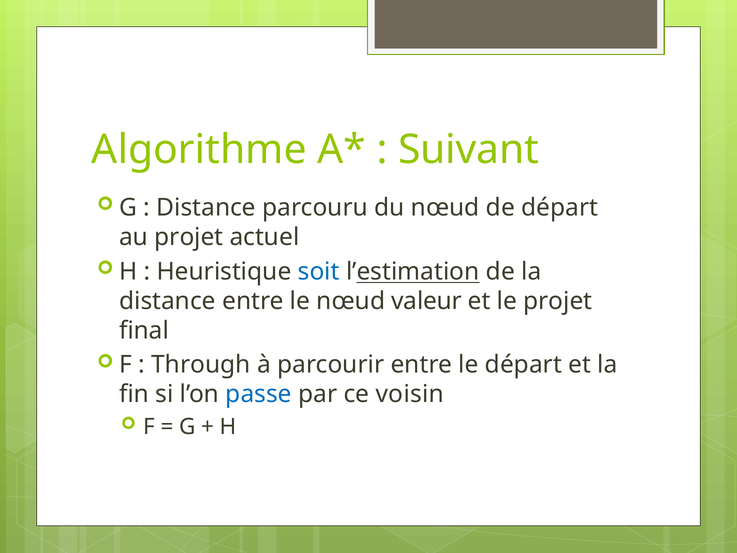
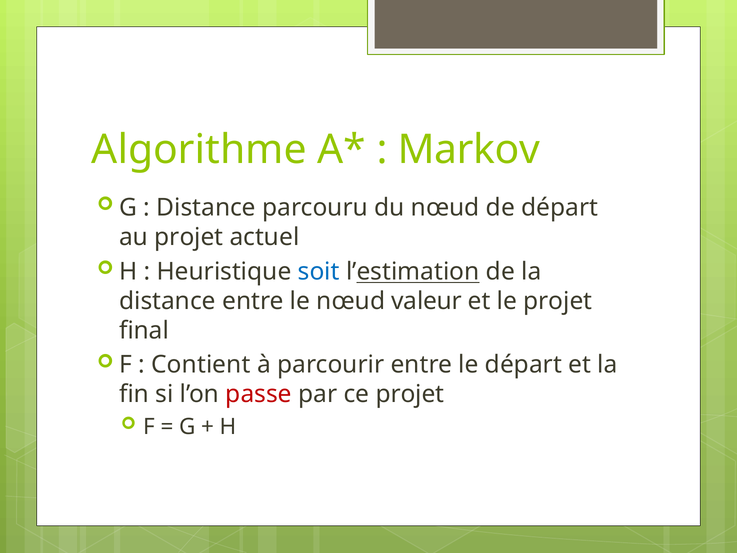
Suivant: Suivant -> Markov (469, 150)
Through: Through -> Contient (201, 365)
passe colour: blue -> red (259, 394)
ce voisin: voisin -> projet (410, 394)
